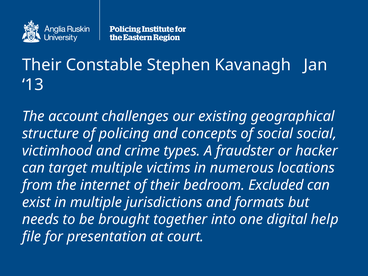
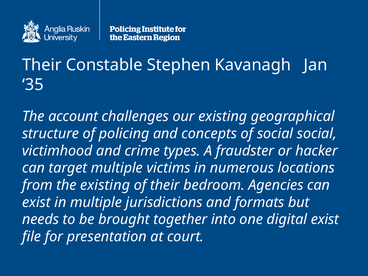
13: 13 -> 35 (33, 85)
the internet: internet -> existing (105, 185)
Excluded: Excluded -> Agencies (276, 185)
digital help: help -> exist (325, 220)
